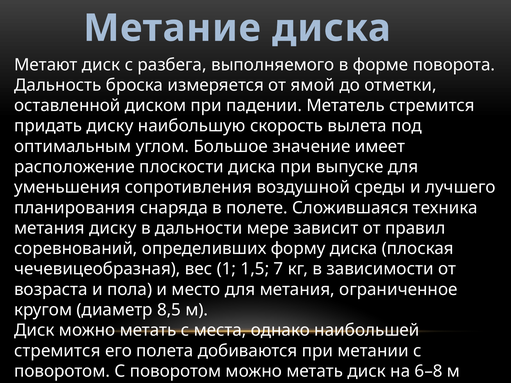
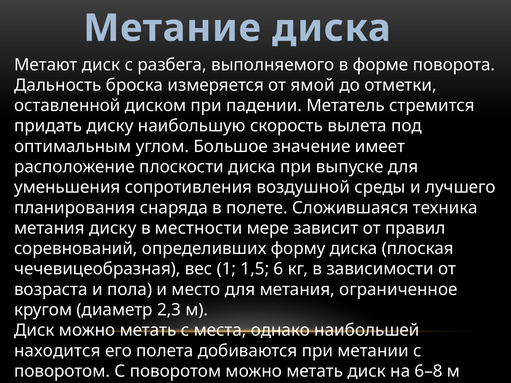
дальности: дальности -> местности (199, 228)
7: 7 -> 6 (278, 269)
8,5: 8,5 -> 2,3 (169, 310)
стремится: стремится -> находится (57, 351)
